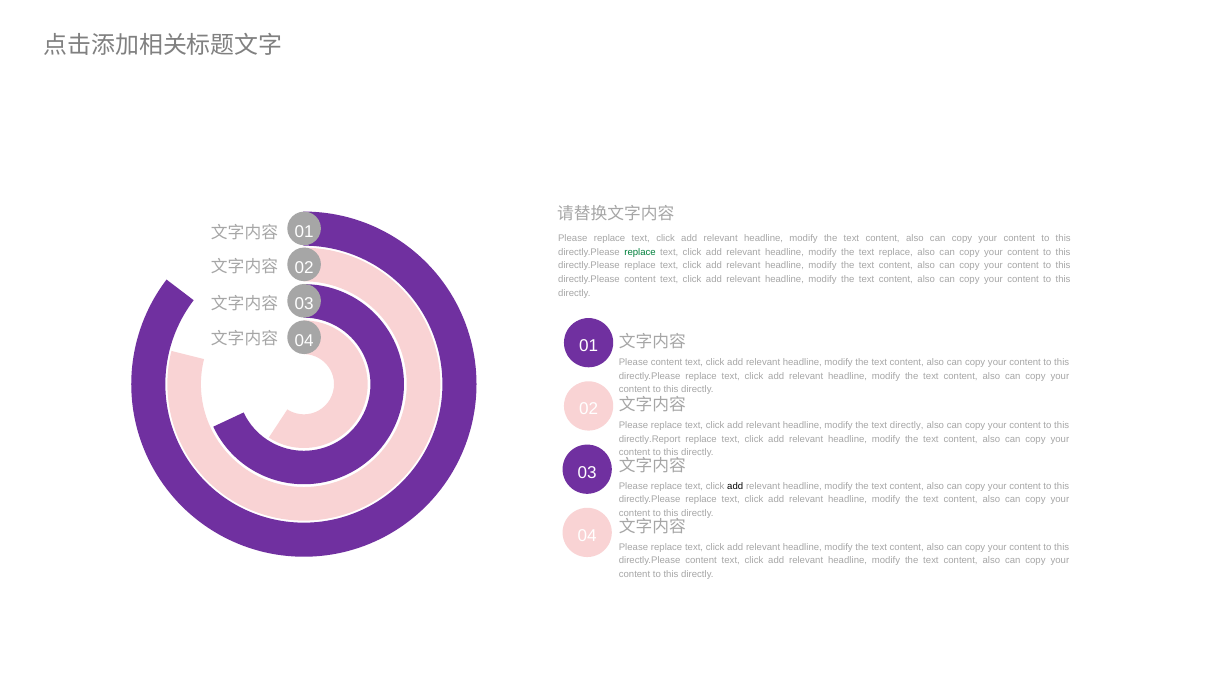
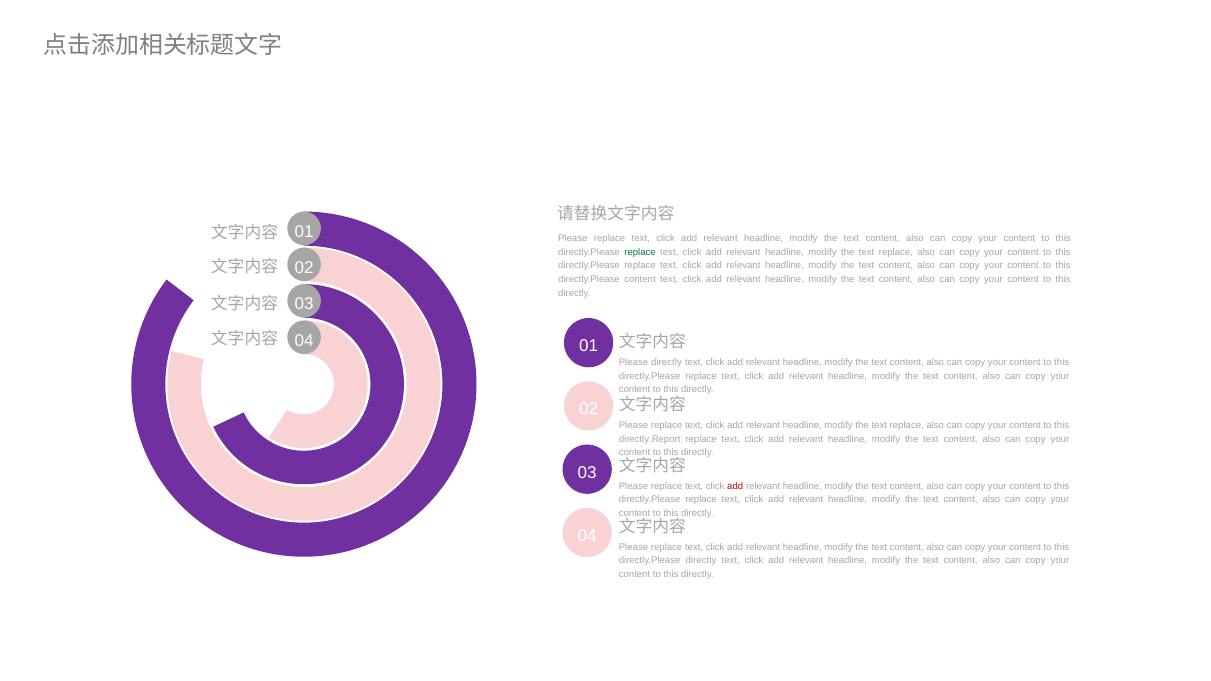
Please content: content -> directly (667, 362)
directly: directly -> replace (907, 425)
add colour: black -> red (735, 486)
content: content -> directly (701, 561)
